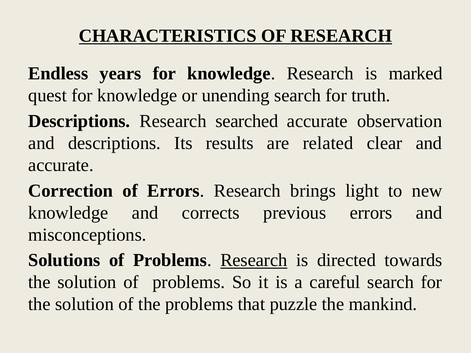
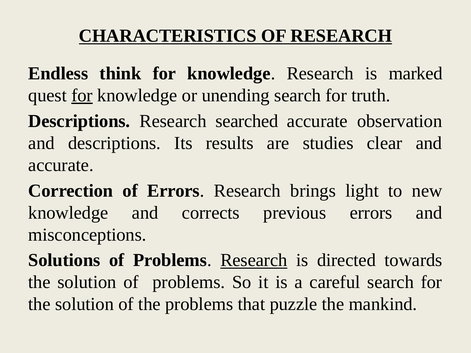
years: years -> think (120, 74)
for underline: none -> present (82, 95)
related: related -> studies (328, 143)
